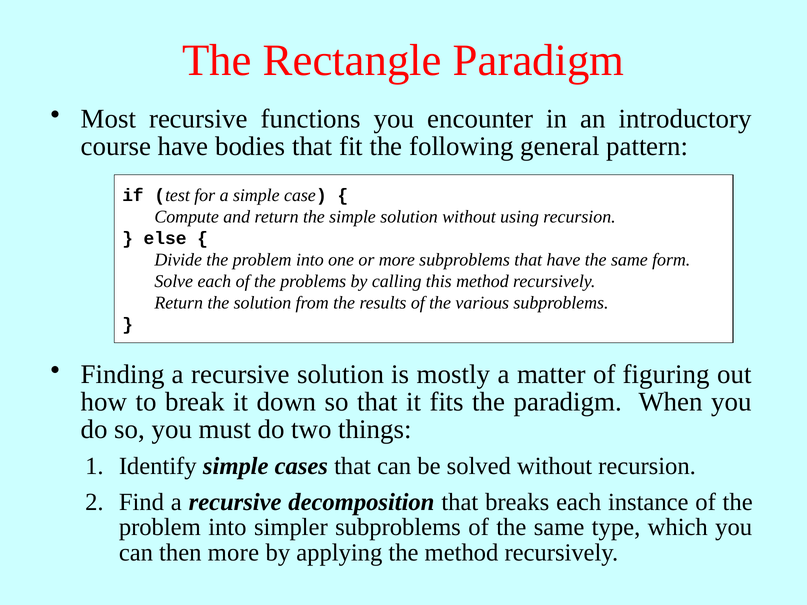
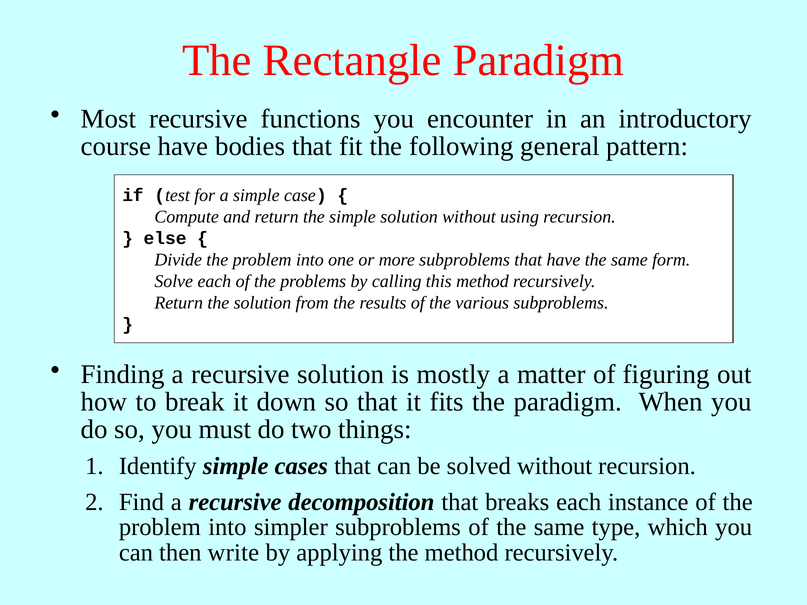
then more: more -> write (233, 553)
